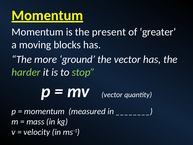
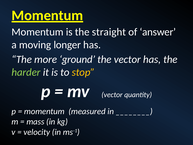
present: present -> straight (109, 32)
greater: greater -> answer (158, 32)
blocks: blocks -> longer (67, 45)
stop colour: light green -> yellow (83, 72)
